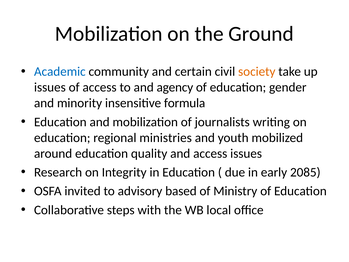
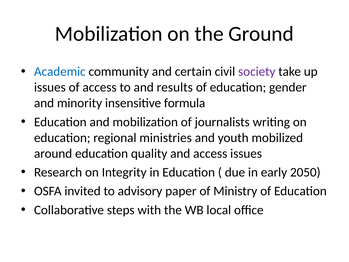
society colour: orange -> purple (257, 72)
agency: agency -> results (175, 87)
2085: 2085 -> 2050 (305, 172)
based: based -> paper (181, 191)
